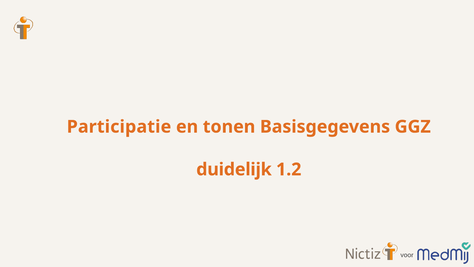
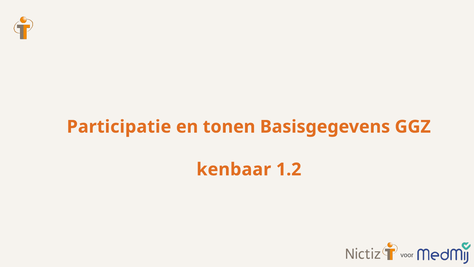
duidelijk: duidelijk -> kenbaar (234, 169)
